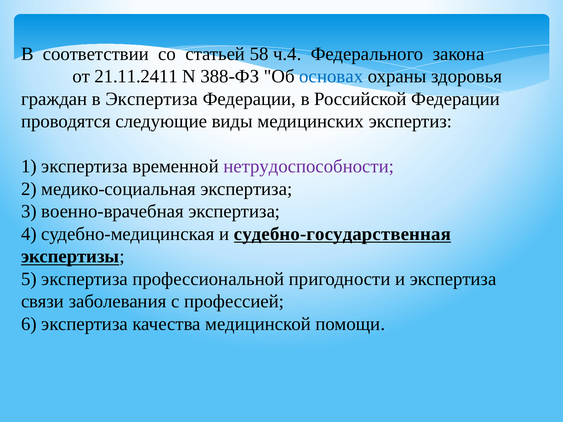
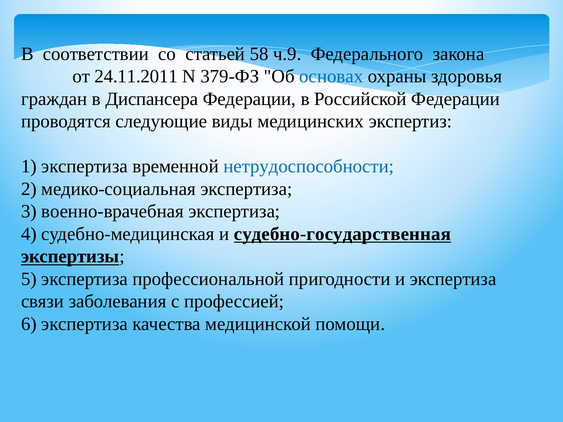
ч.4: ч.4 -> ч.9 (287, 54)
21.11.2411: 21.11.2411 -> 24.11.2011 (136, 76)
388-ФЗ: 388-ФЗ -> 379-ФЗ (230, 76)
в Экспертиза: Экспертиза -> Диспансера (152, 99)
нетрудоспособности colour: purple -> blue (309, 166)
